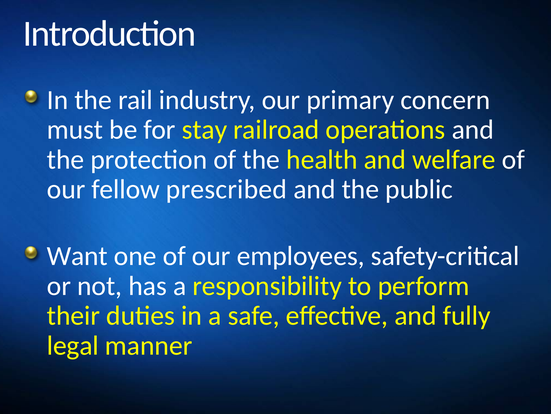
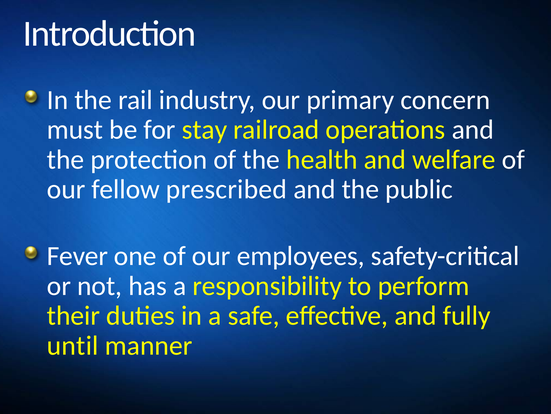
Want: Want -> Fever (77, 256)
legal: legal -> until (73, 345)
